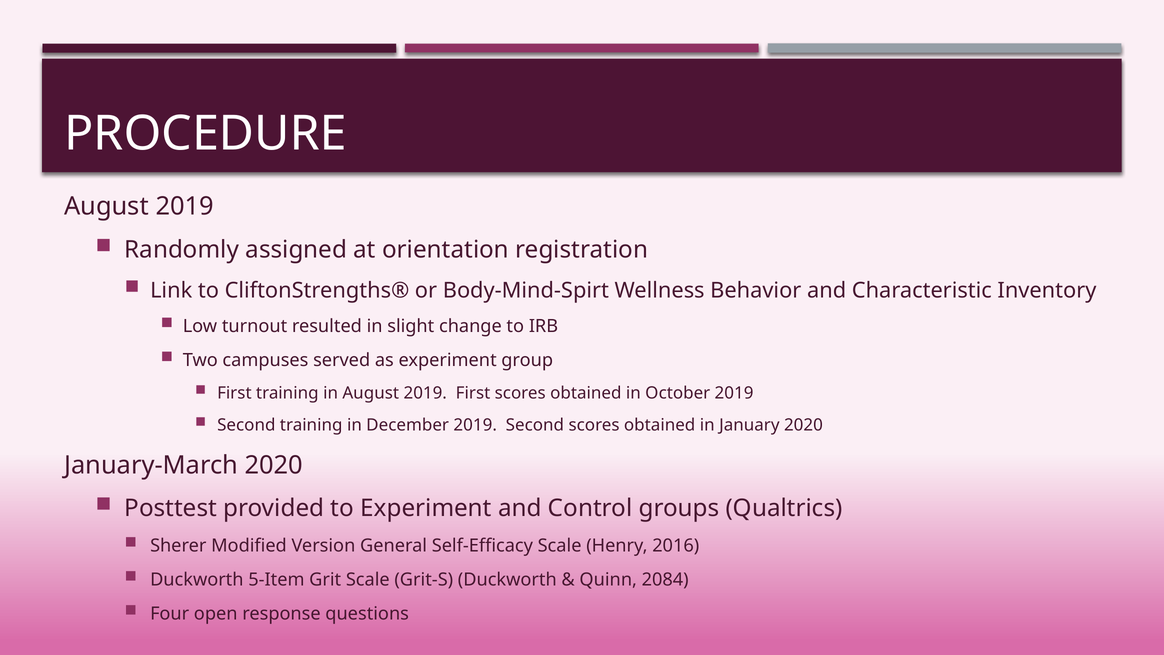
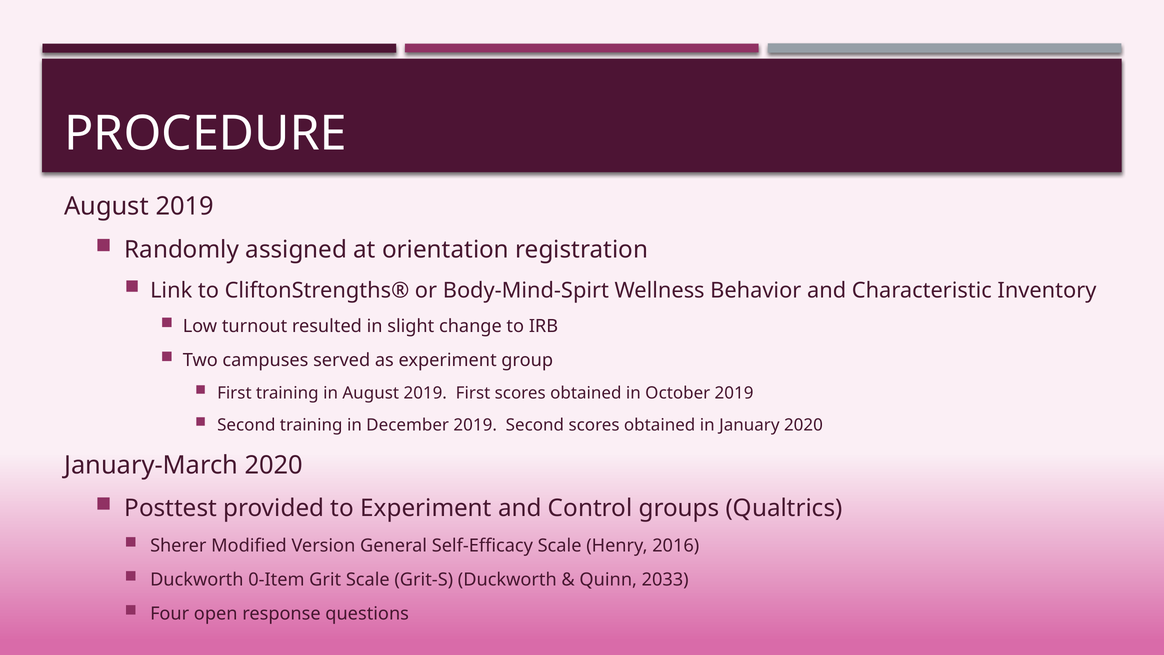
5-Item: 5-Item -> 0-Item (276, 579)
2084: 2084 -> 2033 (665, 579)
